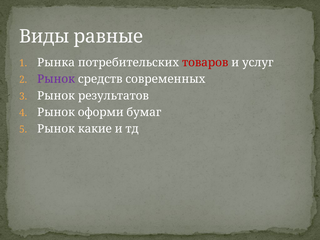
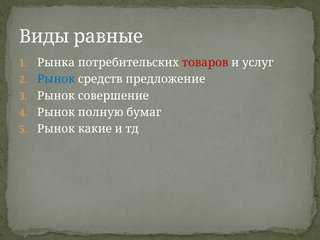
Рынок colour: purple -> blue (56, 79)
современных: современных -> предложение (165, 79)
результатов: результатов -> совершение (113, 96)
оформи: оформи -> полную (101, 112)
